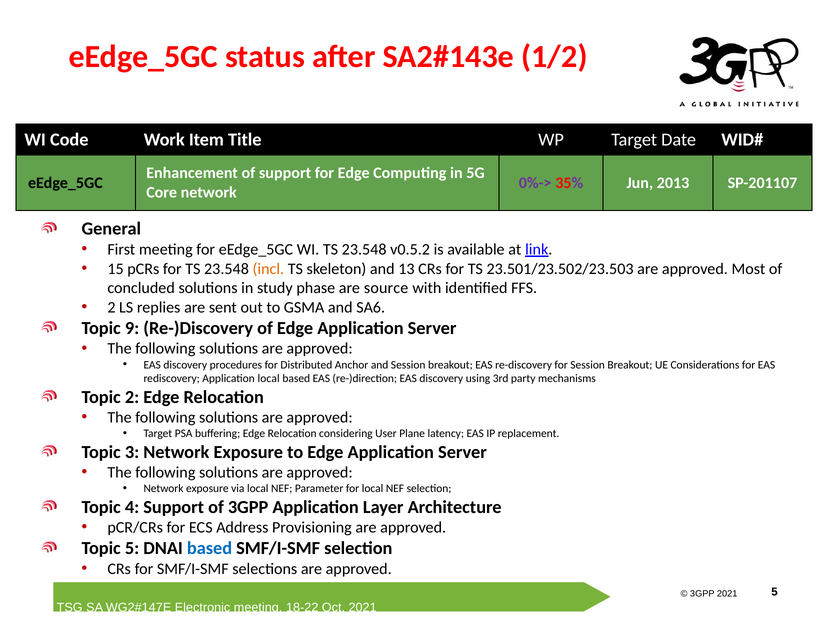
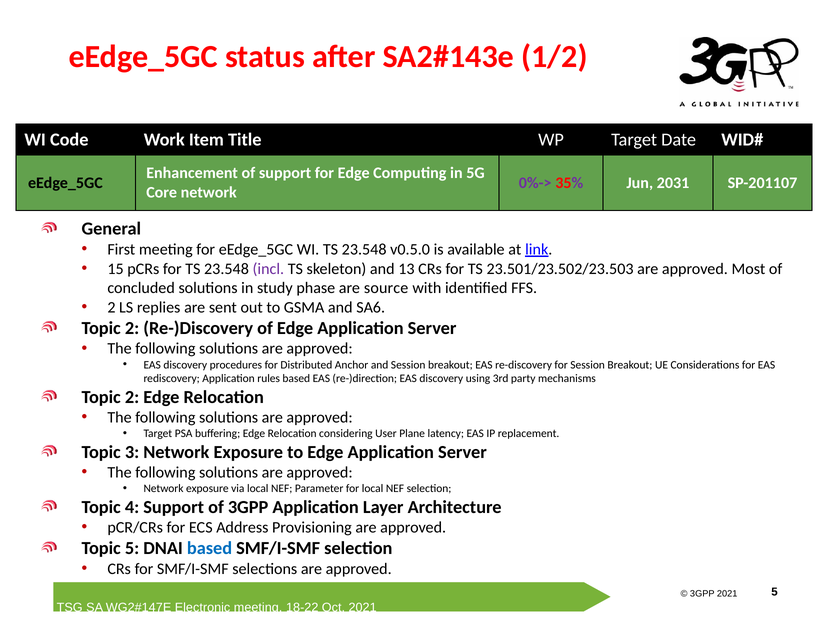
2013: 2013 -> 2031 (673, 183)
v0.5.2: v0.5.2 -> v0.5.0 (410, 249)
incl colour: orange -> purple (268, 269)
9: 9 -> 2 (132, 328)
Application local: local -> rules (269, 379)
